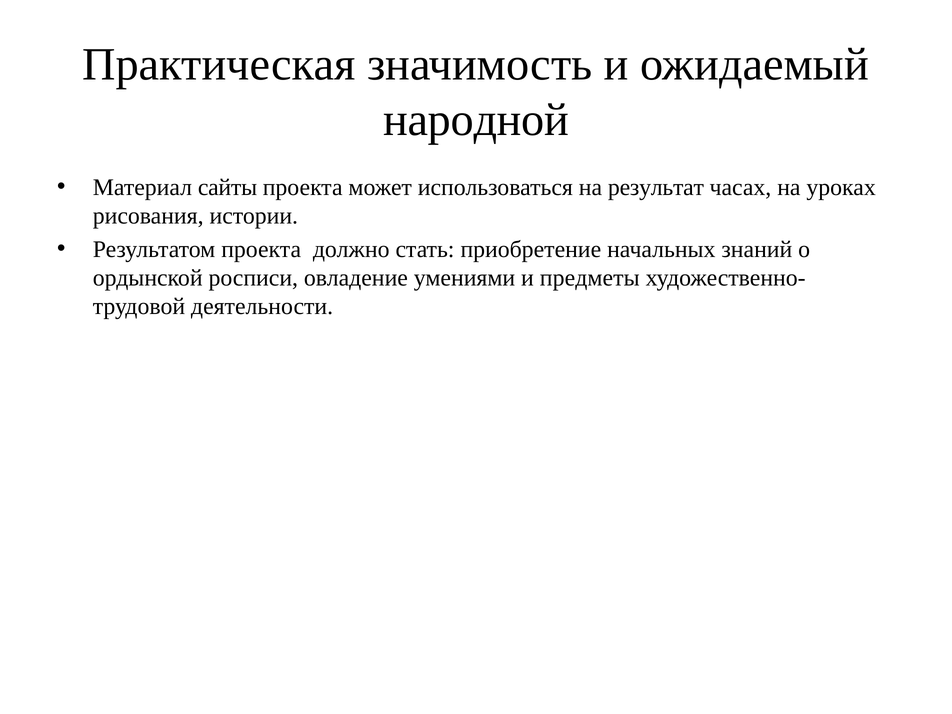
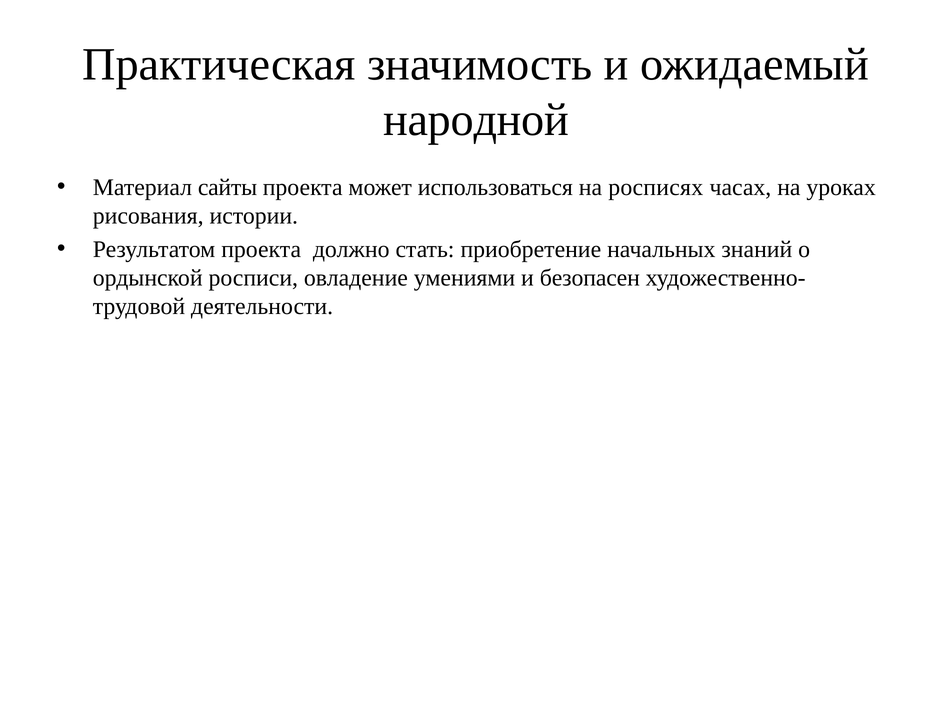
результат: результат -> росписях (656, 187)
предметы: предметы -> безопасен (590, 278)
